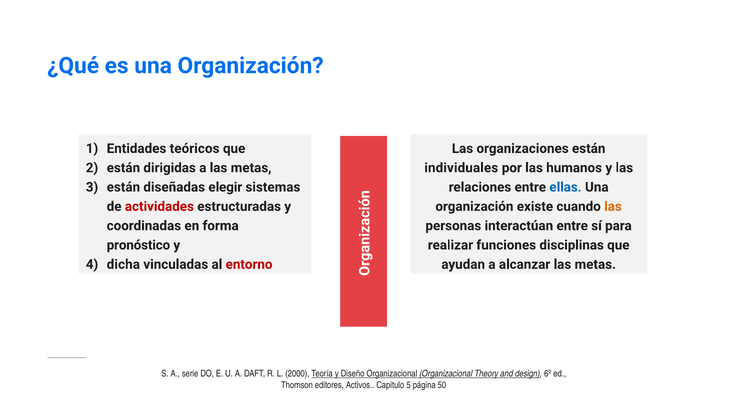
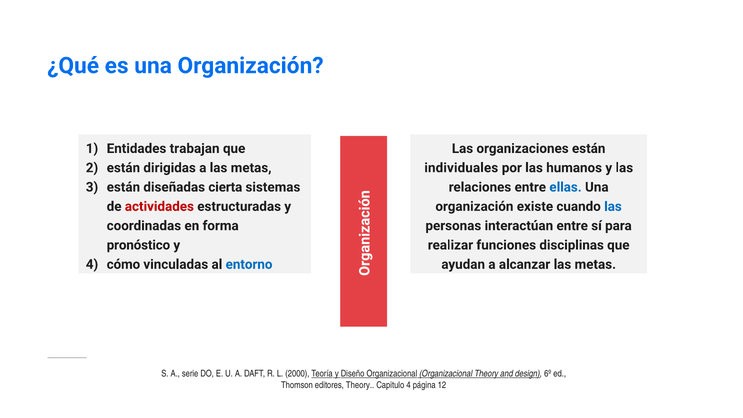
teóricos: teóricos -> trabajan (195, 148)
elegir: elegir -> cierta (225, 187)
las colour: orange -> blue (613, 206)
dicha: dicha -> cómo (123, 264)
entorno colour: red -> blue (249, 264)
editores Activos: Activos -> Theory (360, 385)
Capitulo 5: 5 -> 4 (409, 385)
50: 50 -> 12 (442, 385)
